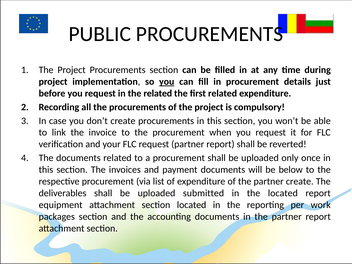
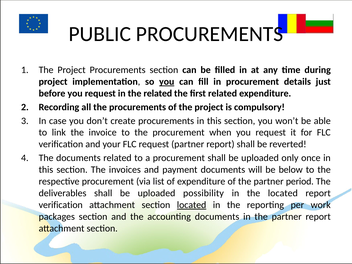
partner create: create -> period (300, 181)
submitted: submitted -> possibility (203, 193)
equipment: equipment -> verification (61, 205)
located underline: none -> present (192, 205)
